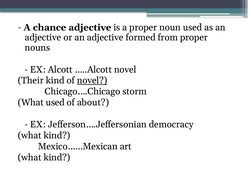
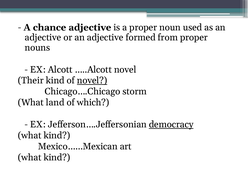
What used: used -> land (55, 102)
about: about -> which (93, 102)
democracy underline: none -> present (171, 124)
